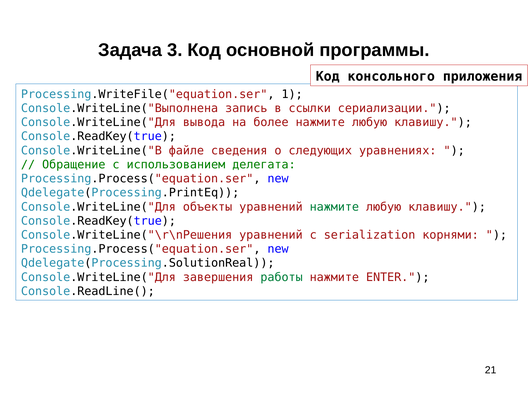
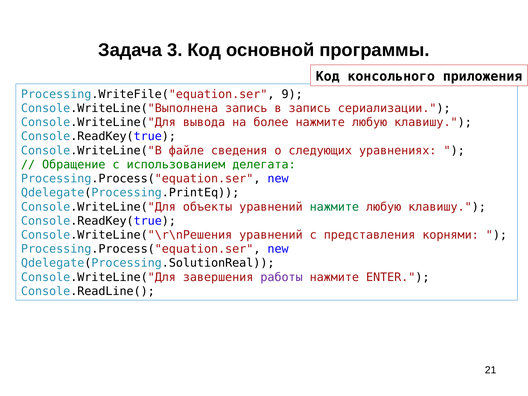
1: 1 -> 9 (292, 94)
в ссылки: ссылки -> запись (310, 108)
serialization: serialization -> представления (370, 235)
работы colour: green -> purple (282, 277)
